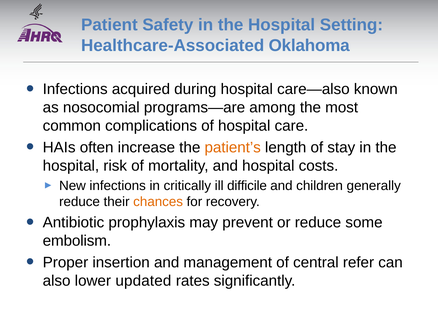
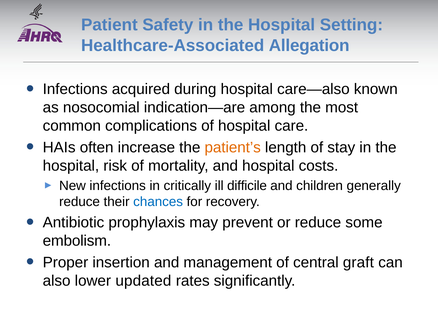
Oklahoma: Oklahoma -> Allegation (309, 45)
programs—are: programs—are -> indication—are (195, 107)
chances colour: orange -> blue (158, 201)
refer: refer -> graft (358, 262)
